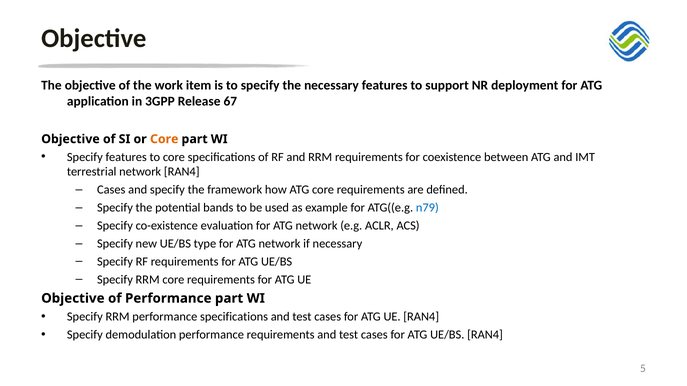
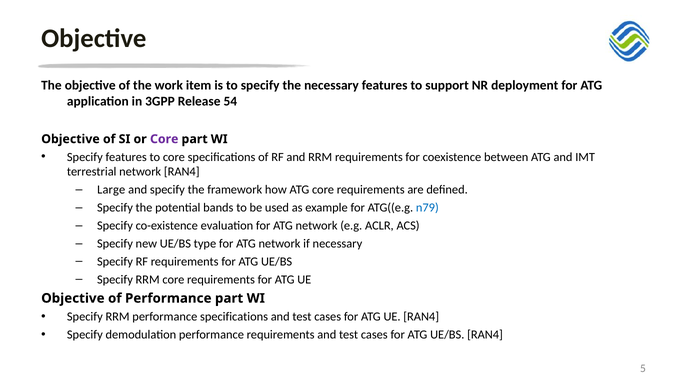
67: 67 -> 54 (230, 101)
Core colour: orange -> purple (164, 139)
Cases: Cases -> Large (111, 190)
